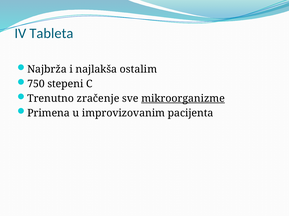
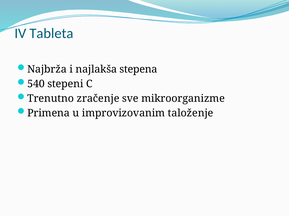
ostalim: ostalim -> stepena (139, 70)
750: 750 -> 540 (36, 84)
mikroorganizme underline: present -> none (183, 99)
pacijenta: pacijenta -> taloženje (191, 113)
